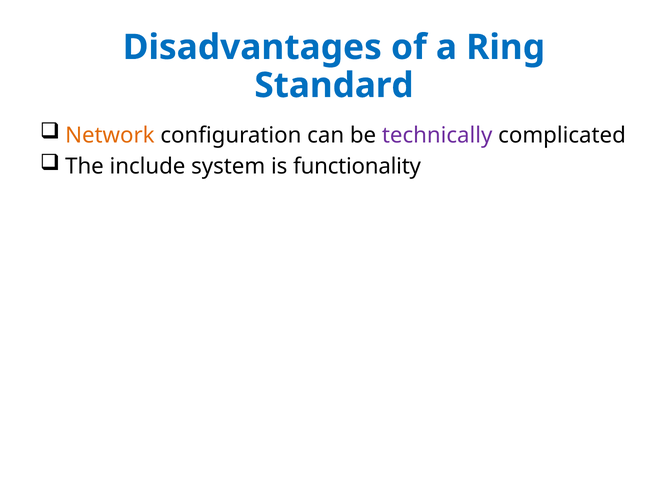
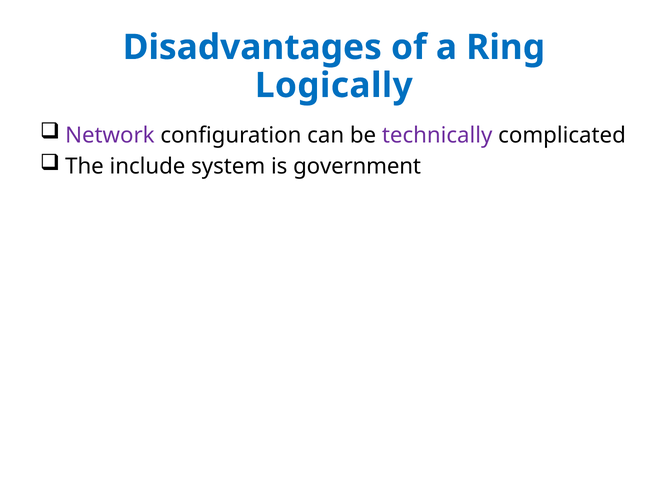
Standard: Standard -> Logically (334, 85)
Network colour: orange -> purple (110, 135)
functionality: functionality -> government (357, 166)
